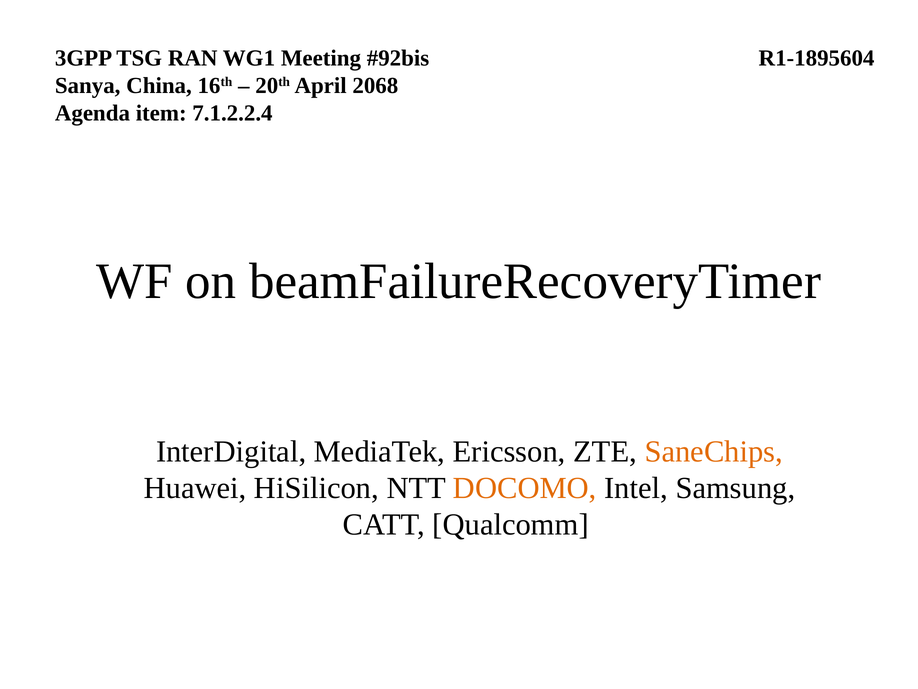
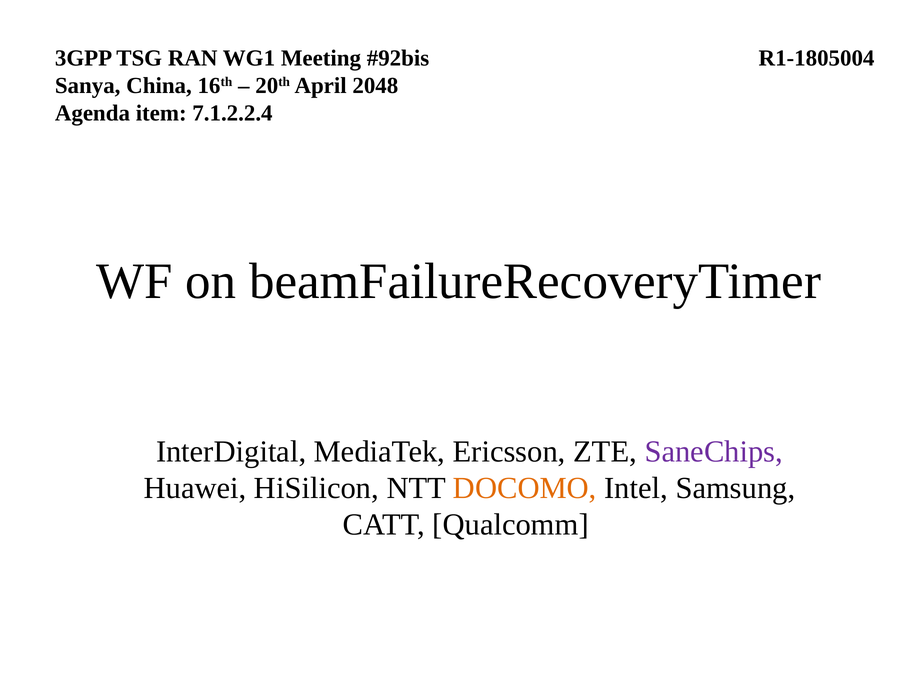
R1-1895604: R1-1895604 -> R1-1805004 (817, 58)
2068: 2068 -> 2048 (375, 86)
SaneChips colour: orange -> purple (714, 451)
